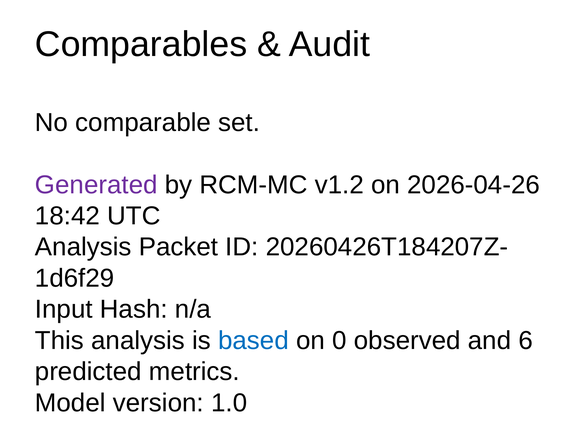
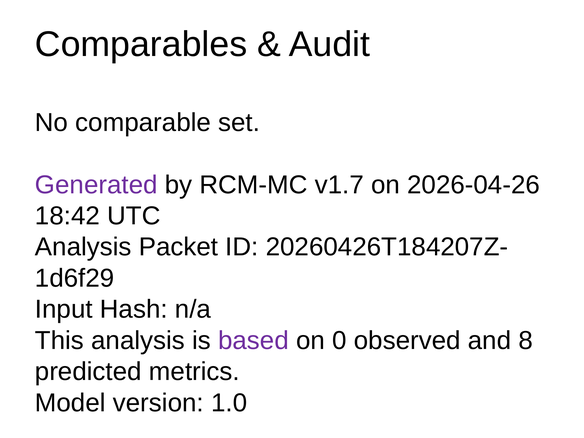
v1.2: v1.2 -> v1.7 (339, 185)
based colour: blue -> purple (253, 341)
6: 6 -> 8 (526, 341)
